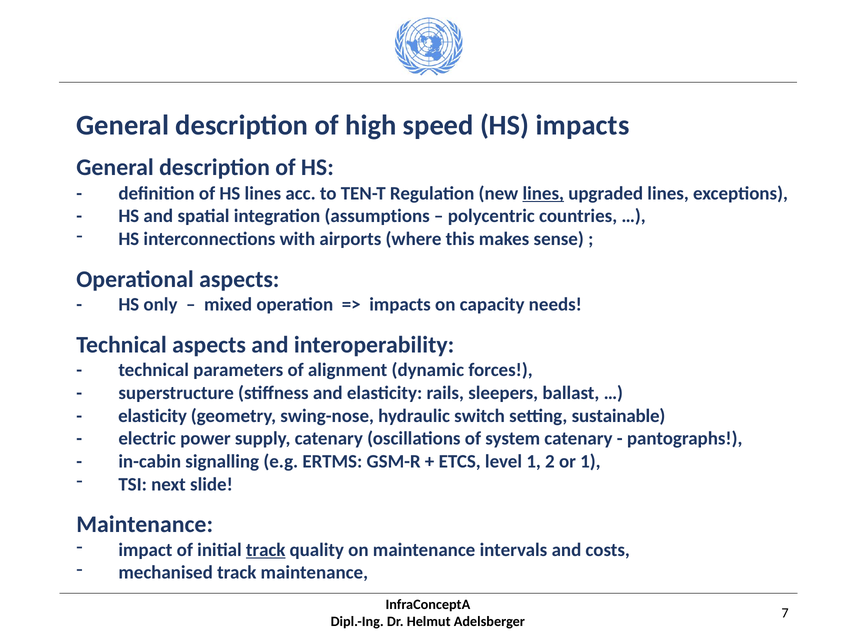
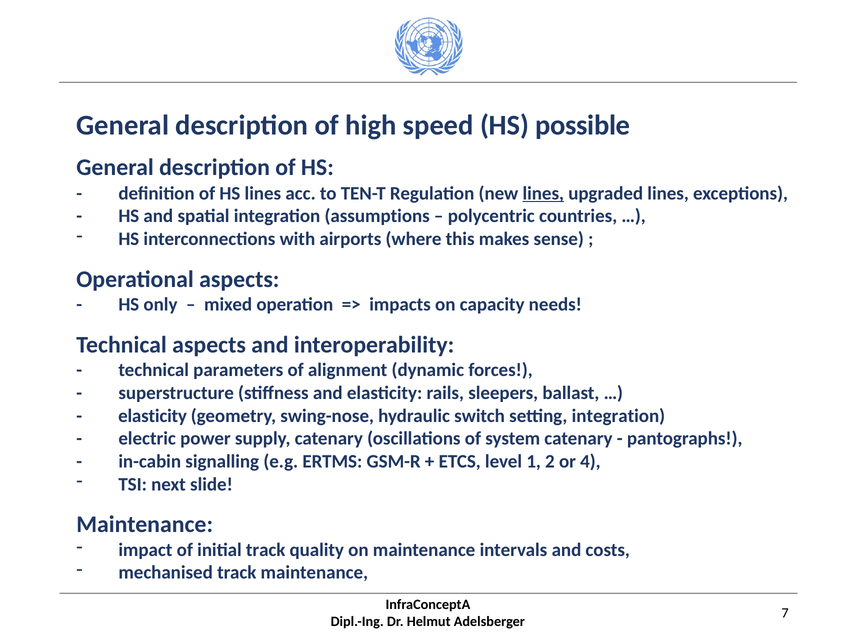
HS impacts: impacts -> possible (583, 125)
setting sustainable: sustainable -> integration (618, 416)
or 1: 1 -> 4 (590, 461)
track underline: present -> none (266, 550)
